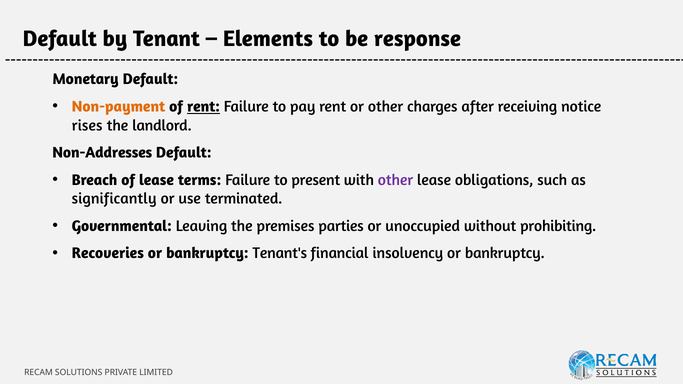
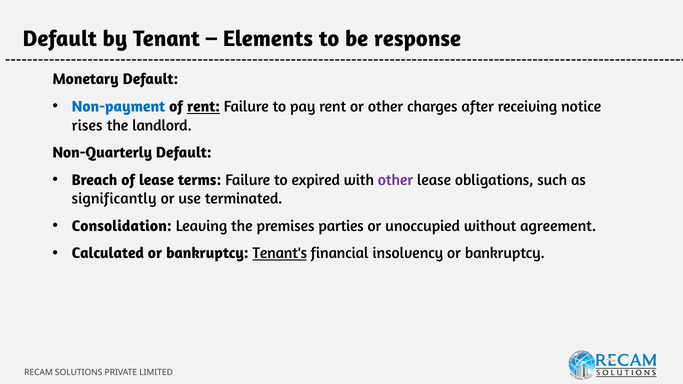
Non-payment colour: orange -> blue (118, 107)
Non-Addresses: Non-Addresses -> Non-Quarterly (102, 153)
present: present -> expired (316, 180)
Governmental: Governmental -> Consolidation (122, 226)
prohibiting: prohibiting -> agreement (558, 226)
Recoveries: Recoveries -> Calculated (108, 253)
Tenant's underline: none -> present (280, 253)
